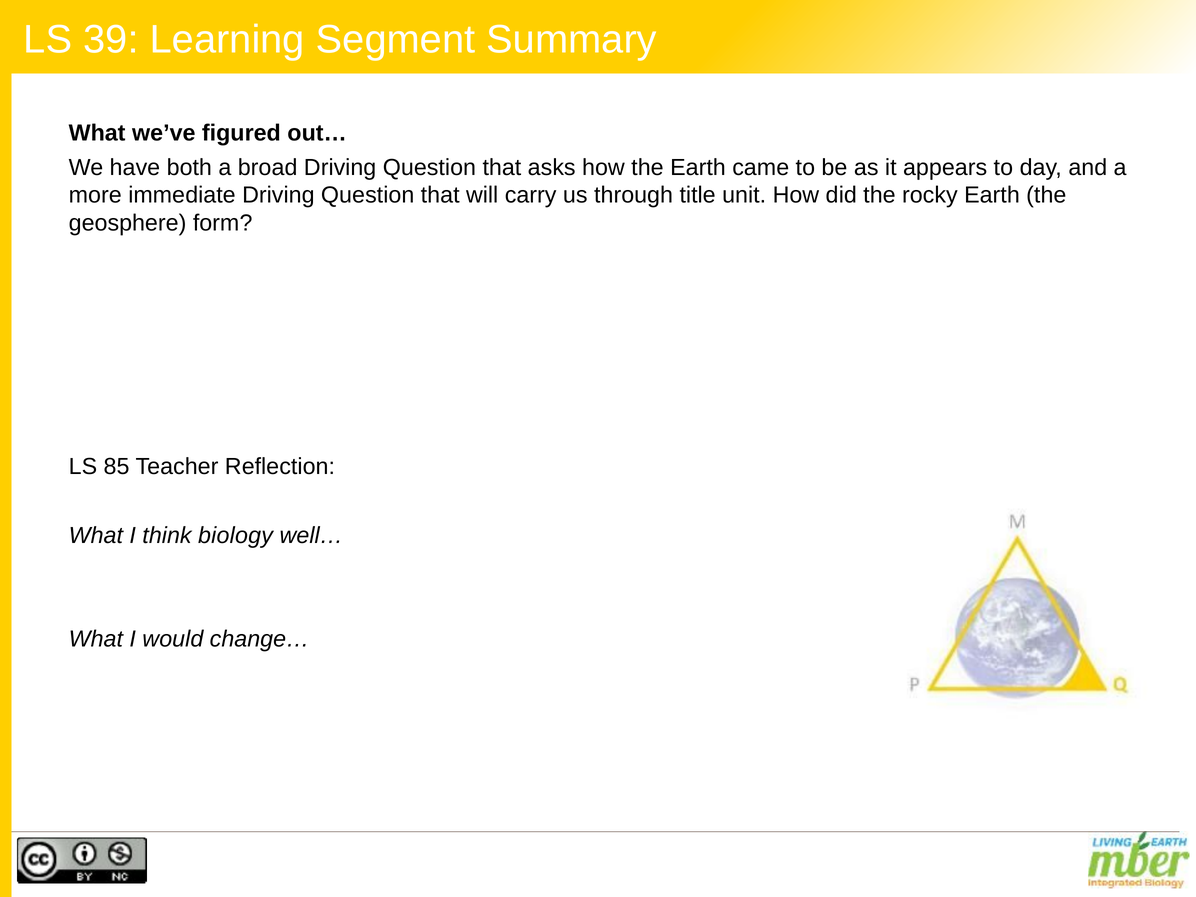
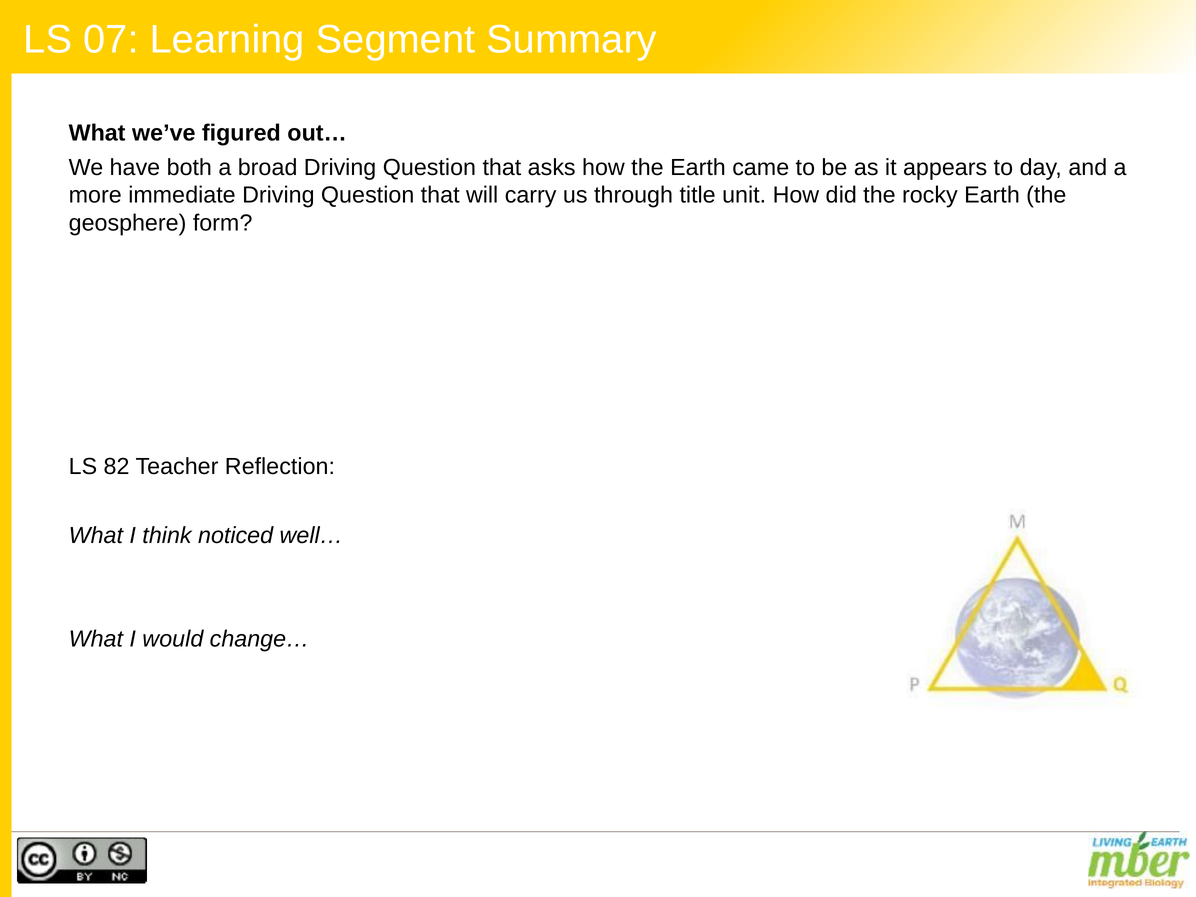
39: 39 -> 07 (111, 40)
85: 85 -> 82 (117, 466)
biology: biology -> noticed (236, 535)
